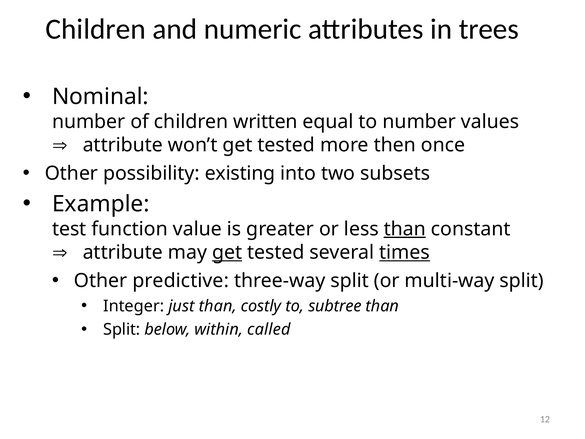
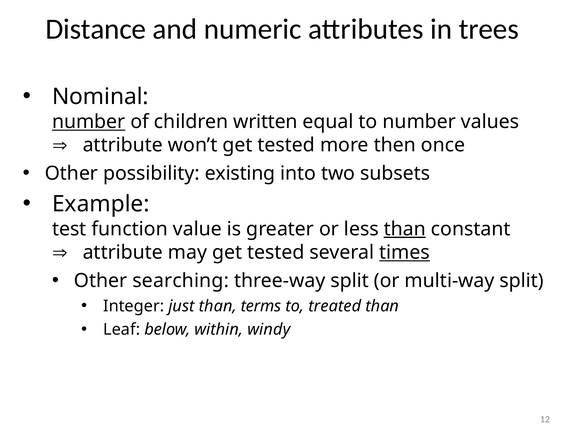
Children: Children -> Distance (96, 29)
number underline: none -> present (89, 122)
get underline: present -> none (227, 252)
predictive: predictive -> searching (181, 281)
costly: costly -> terms (261, 306)
subtree: subtree -> treated (335, 306)
Split: Split -> Leaf (122, 329)
called: called -> windy (269, 329)
